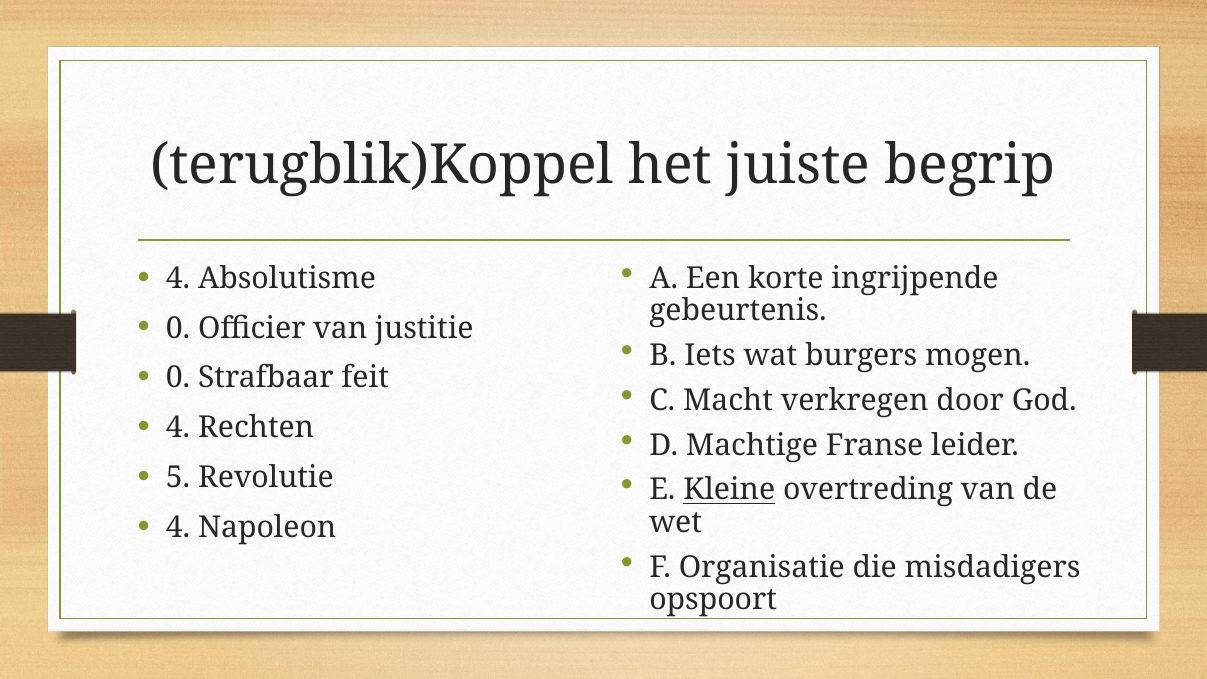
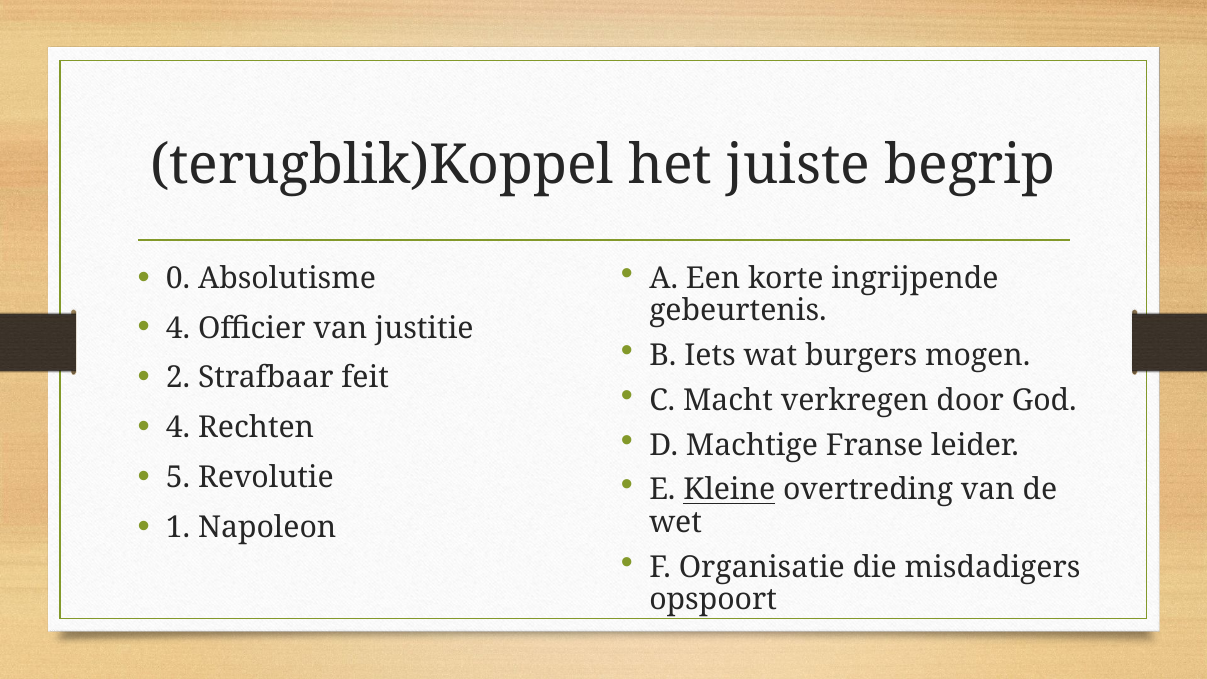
4: 4 -> 0 (178, 278)
0: 0 -> 4 (178, 328)
0: 0 -> 2 (178, 378)
4: 4 -> 1 (178, 527)
